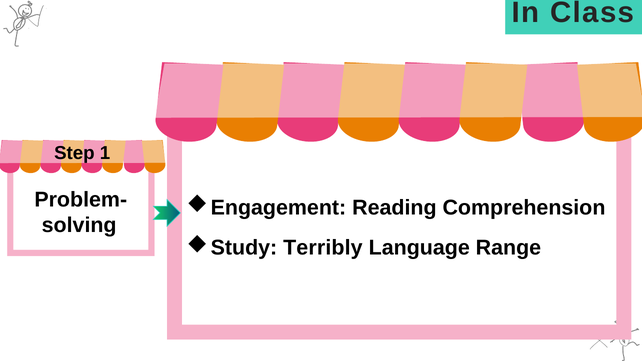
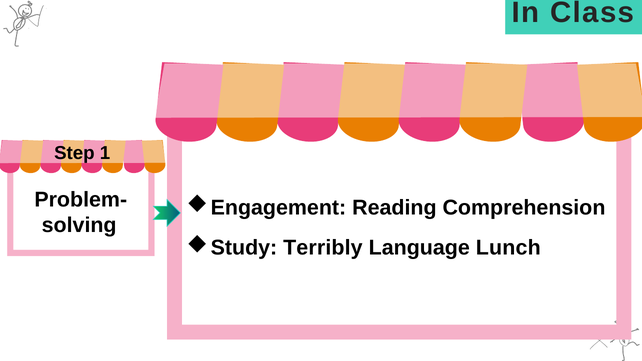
Range: Range -> Lunch (508, 248)
